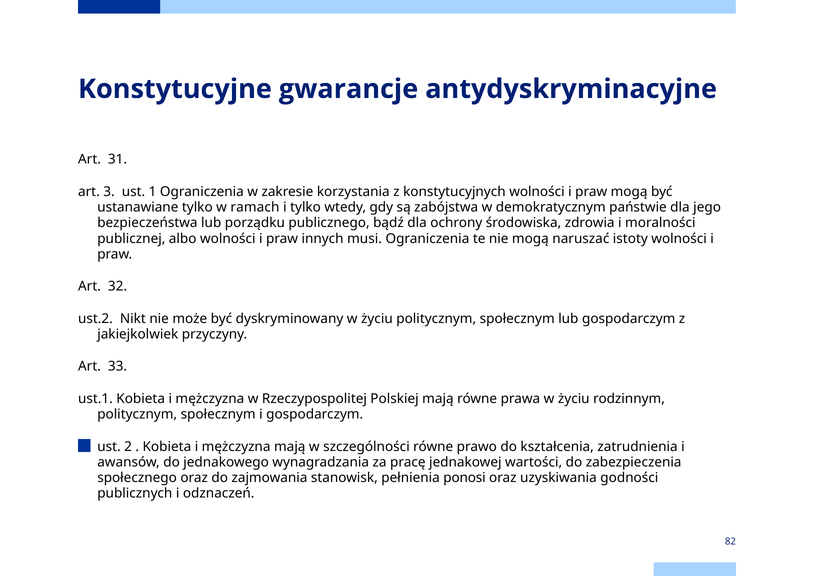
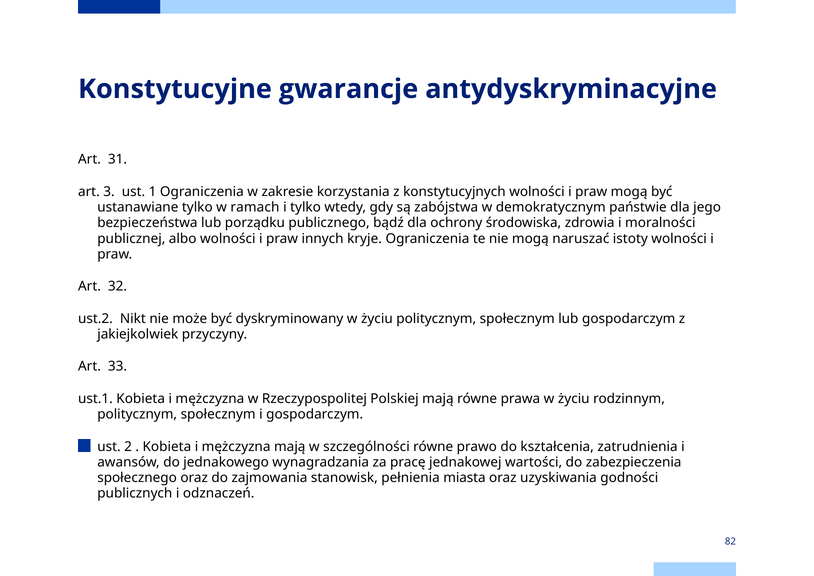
musi: musi -> kryje (365, 238)
ponosi: ponosi -> miasta (465, 477)
